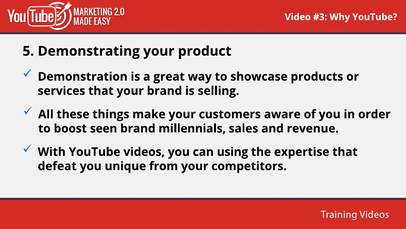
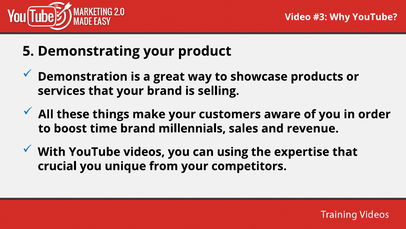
seen: seen -> time (104, 128)
defeat: defeat -> crucial (57, 166)
